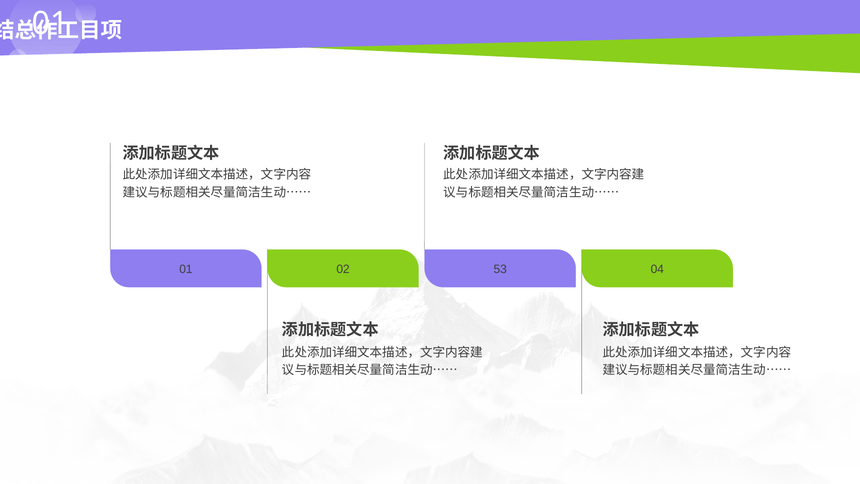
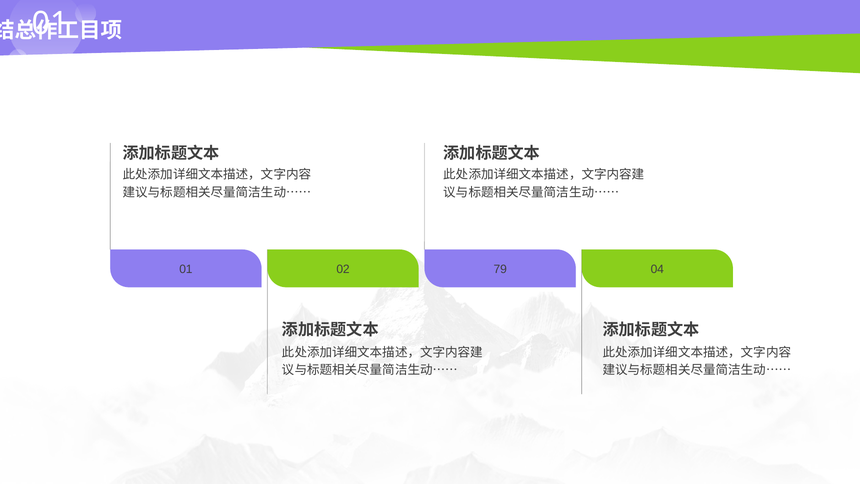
53: 53 -> 79 (500, 269)
